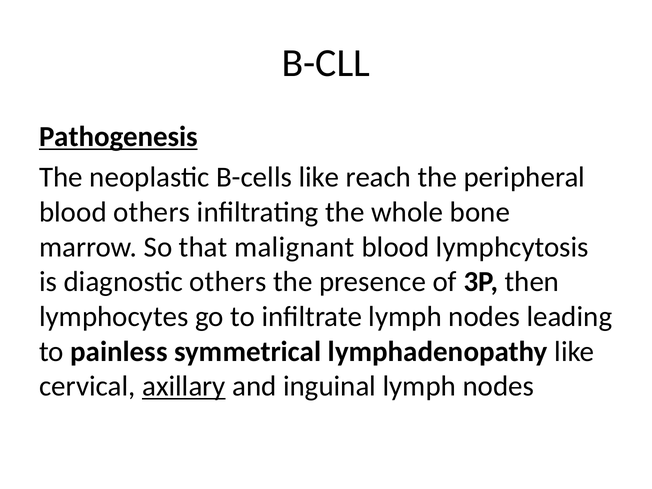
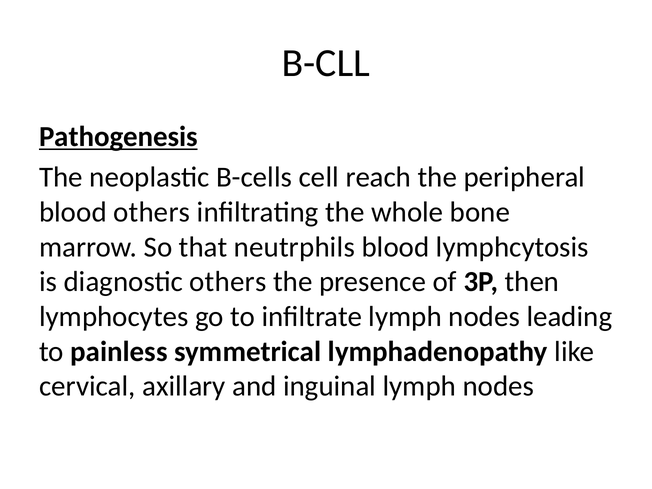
B-cells like: like -> cell (319, 177)
malignant: malignant -> neutrphils (294, 247)
axillary underline: present -> none (184, 386)
